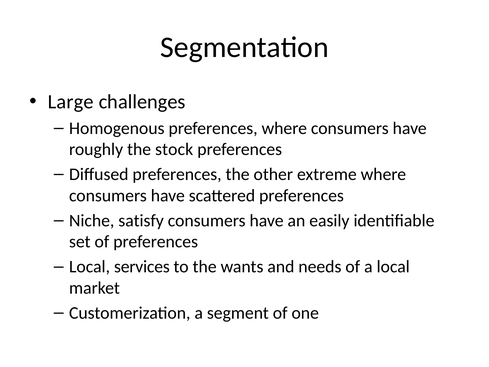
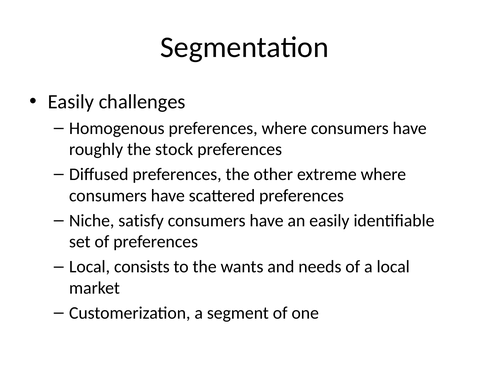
Large: Large -> Easily (71, 102)
services: services -> consists (142, 267)
